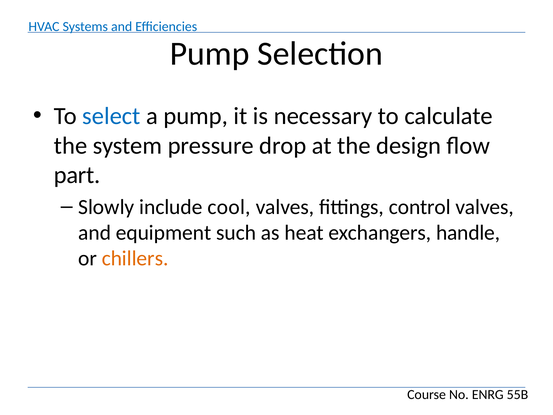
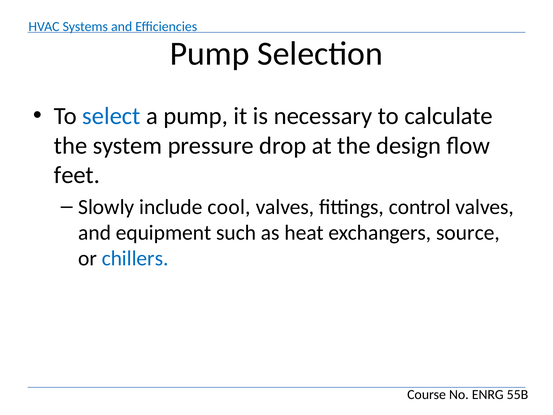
part: part -> feet (77, 175)
handle: handle -> source (468, 233)
chillers colour: orange -> blue (135, 258)
